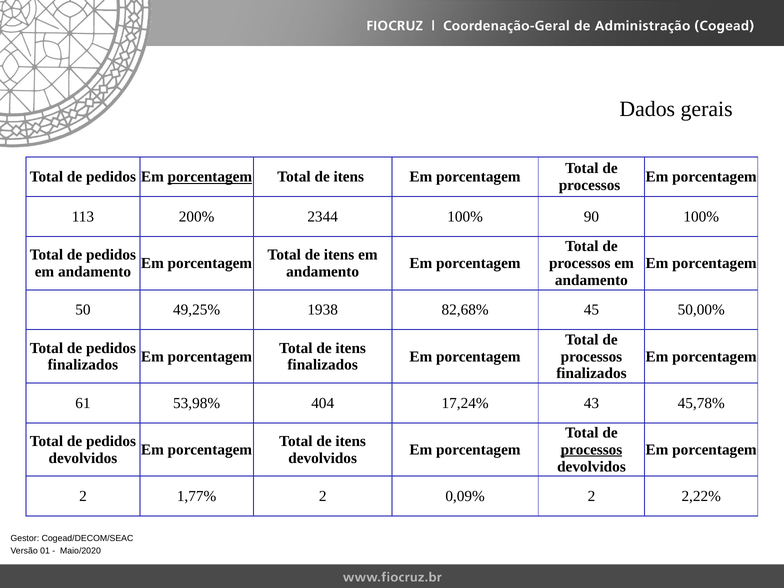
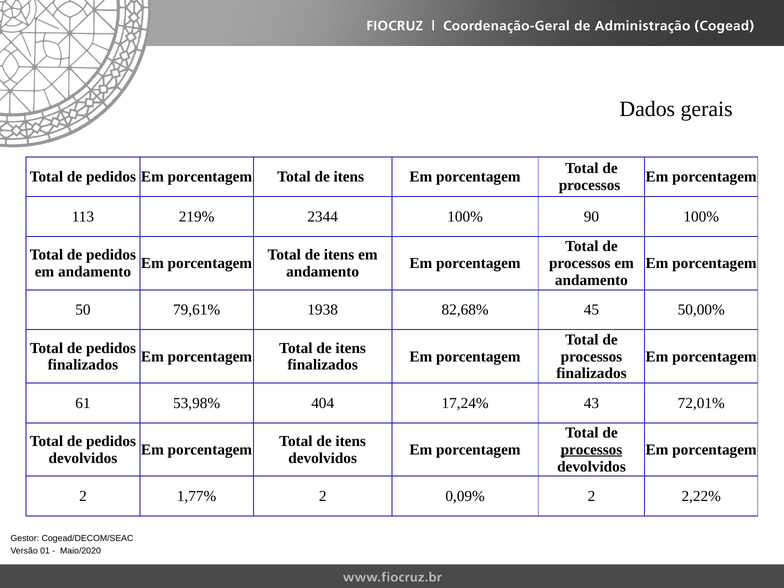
porcentagem underline: present -> none (210, 177)
200%: 200% -> 219% (197, 217)
49,25%: 49,25% -> 79,61% (197, 310)
45,78%: 45,78% -> 72,01% (701, 403)
